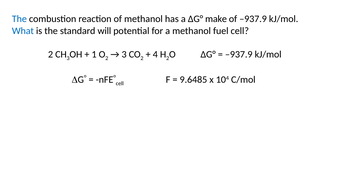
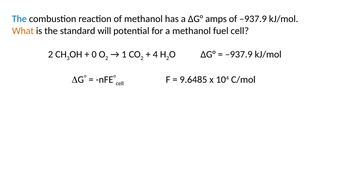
make: make -> amps (216, 19)
What colour: blue -> orange (23, 31)
1: 1 -> 0 (94, 55)
3: 3 -> 1 (124, 55)
